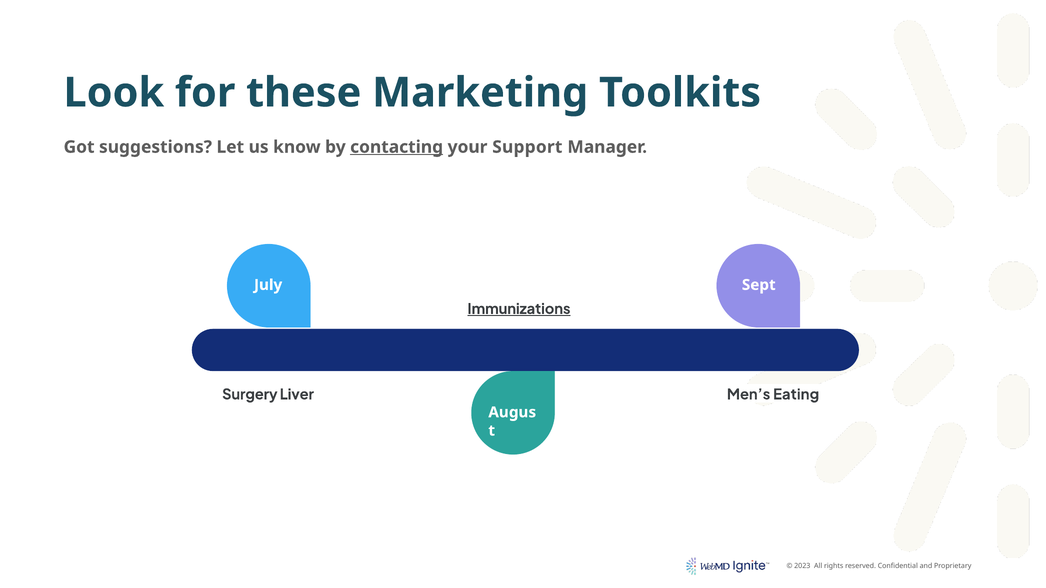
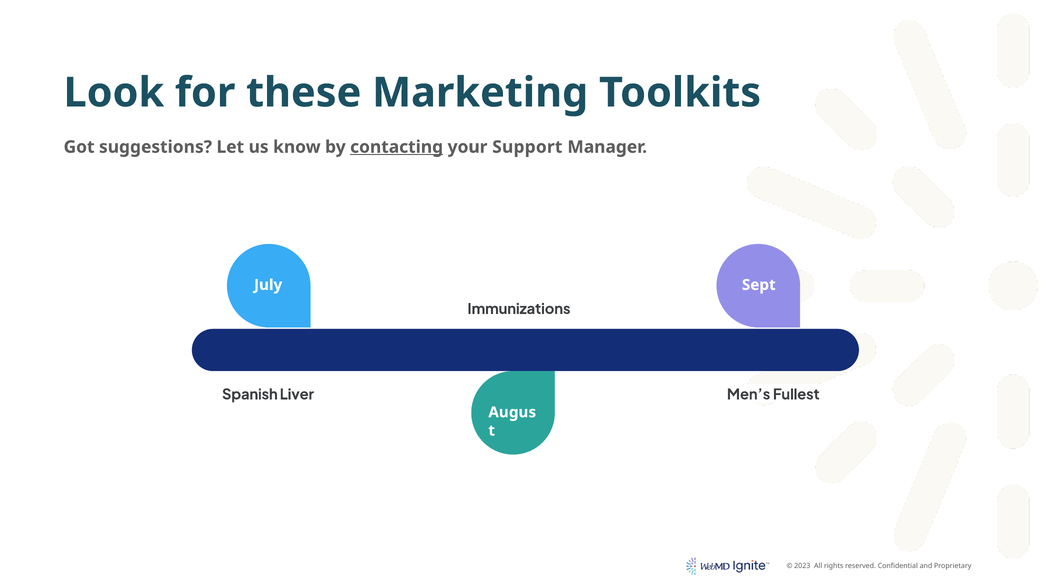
Immunizations underline: present -> none (519, 309)
Surgery: Surgery -> Spanish (250, 395)
Eating: Eating -> Fullest (796, 395)
